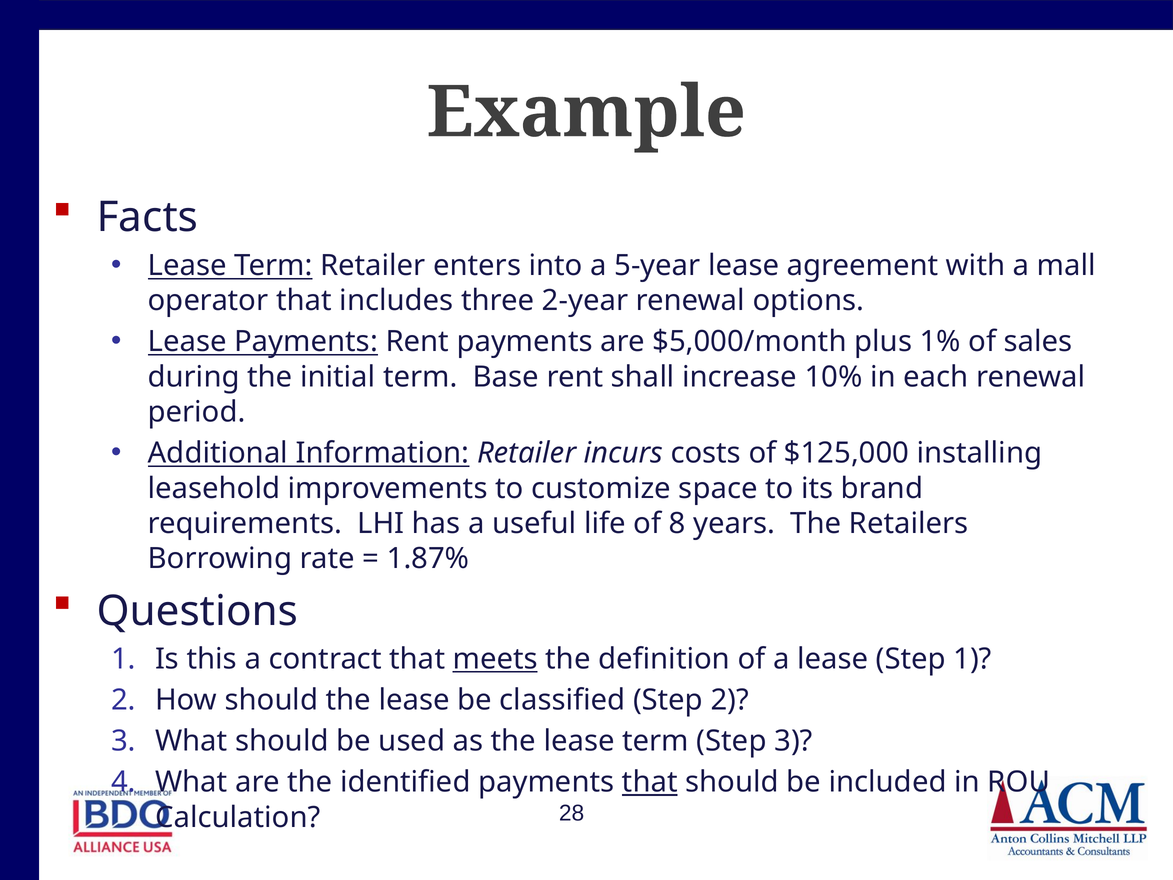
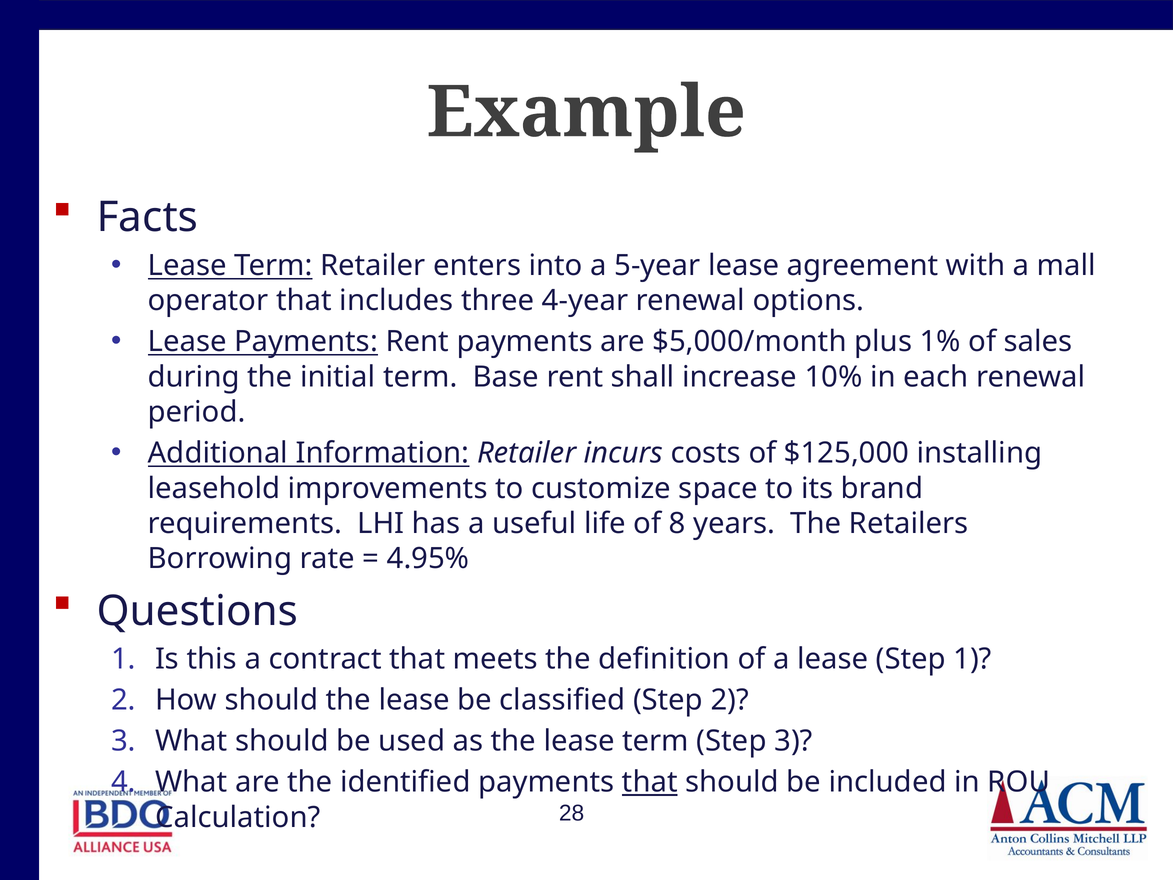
2-year: 2-year -> 4-year (585, 301)
1.87%: 1.87% -> 4.95% (428, 559)
meets underline: present -> none (495, 659)
